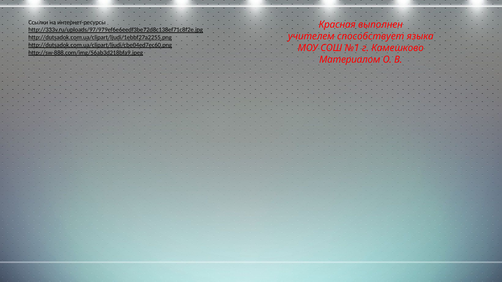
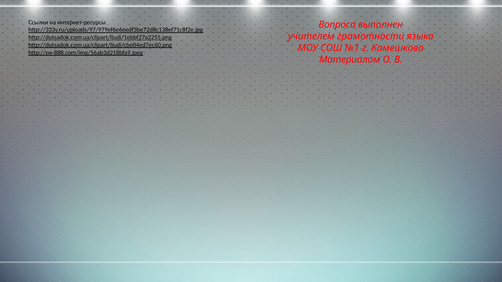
Красная: Красная -> Вопроса (337, 25)
способствует: способствует -> грамотности (371, 36)
